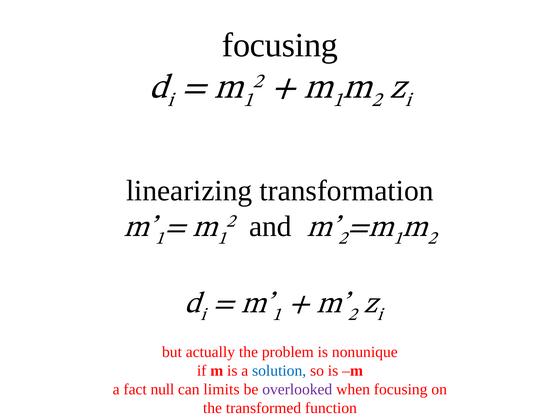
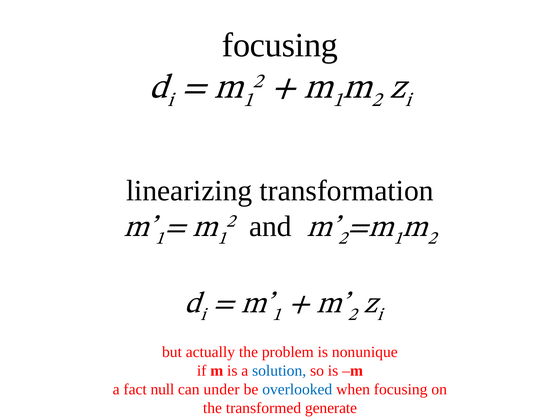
limits: limits -> under (222, 389)
overlooked colour: purple -> blue (297, 389)
function: function -> generate (331, 408)
